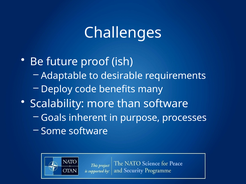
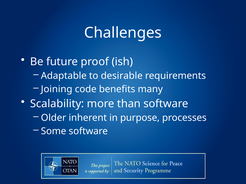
Deploy: Deploy -> Joining (57, 89)
Goals: Goals -> Older (54, 118)
